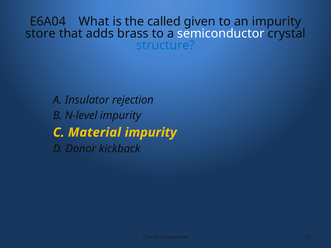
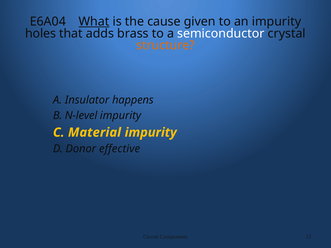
What underline: none -> present (94, 22)
called: called -> cause (164, 22)
store: store -> holes (41, 33)
structure colour: blue -> orange (165, 45)
rejection: rejection -> happens (133, 100)
kickback: kickback -> effective (120, 149)
